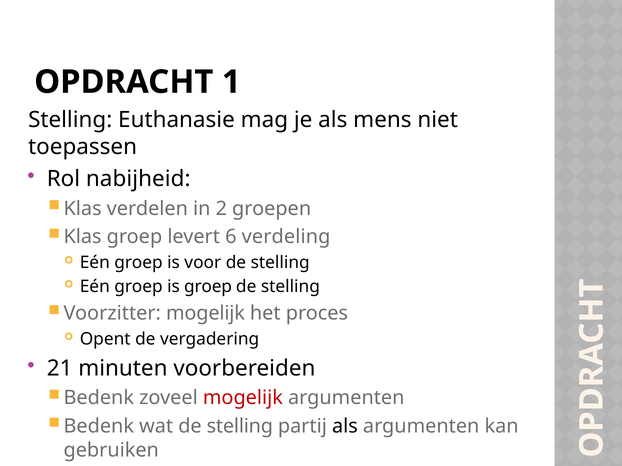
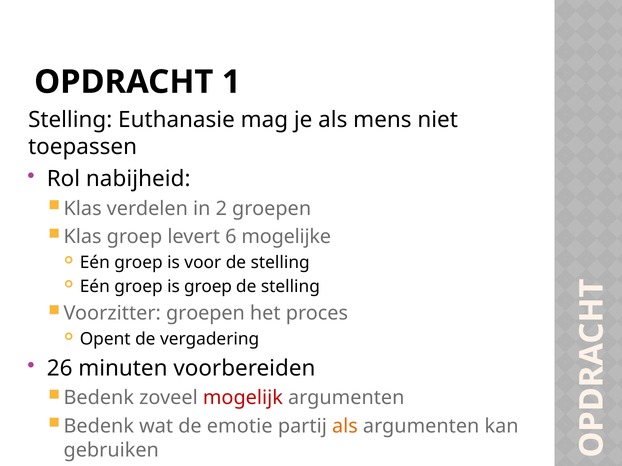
verdeling: verdeling -> mogelijke (286, 237)
Voorzitter mogelijk: mogelijk -> groepen (205, 314)
21: 21 -> 26 (60, 369)
wat de stelling: stelling -> emotie (240, 427)
als colour: black -> orange (345, 427)
